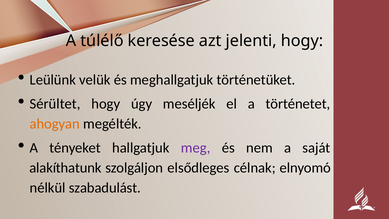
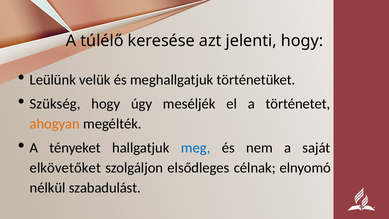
Sérültet: Sérültet -> Szükség (55, 104)
meg colour: purple -> blue (196, 148)
alakíthatunk: alakíthatunk -> elkövetőket (65, 168)
